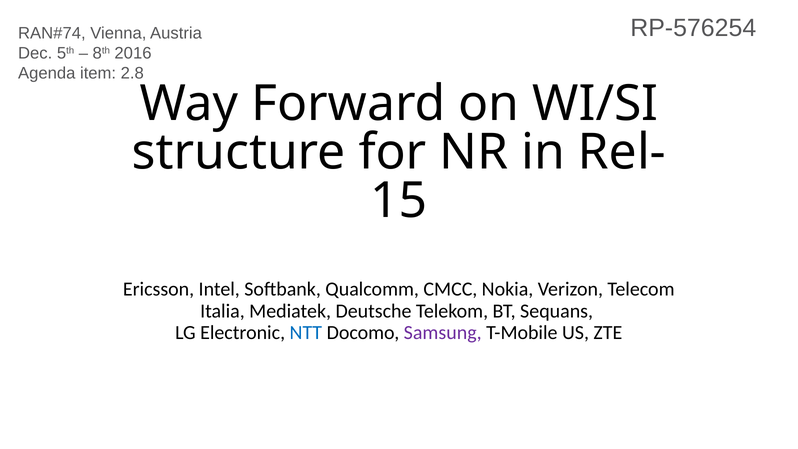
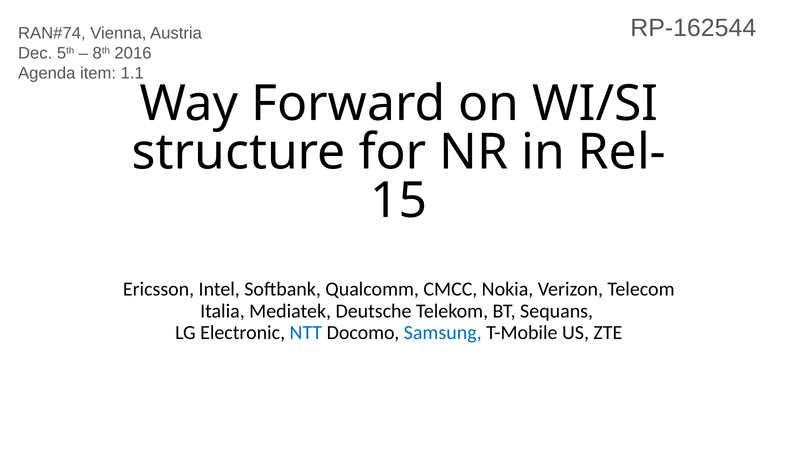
RP-576254: RP-576254 -> RP-162544 (693, 28)
2.8: 2.8 -> 1.1 (132, 73)
Samsung colour: purple -> blue (443, 332)
